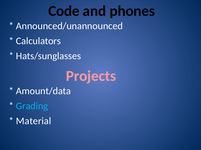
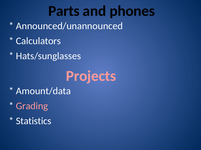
Code: Code -> Parts (64, 11)
Grading colour: light blue -> pink (32, 107)
Material: Material -> Statistics (34, 122)
